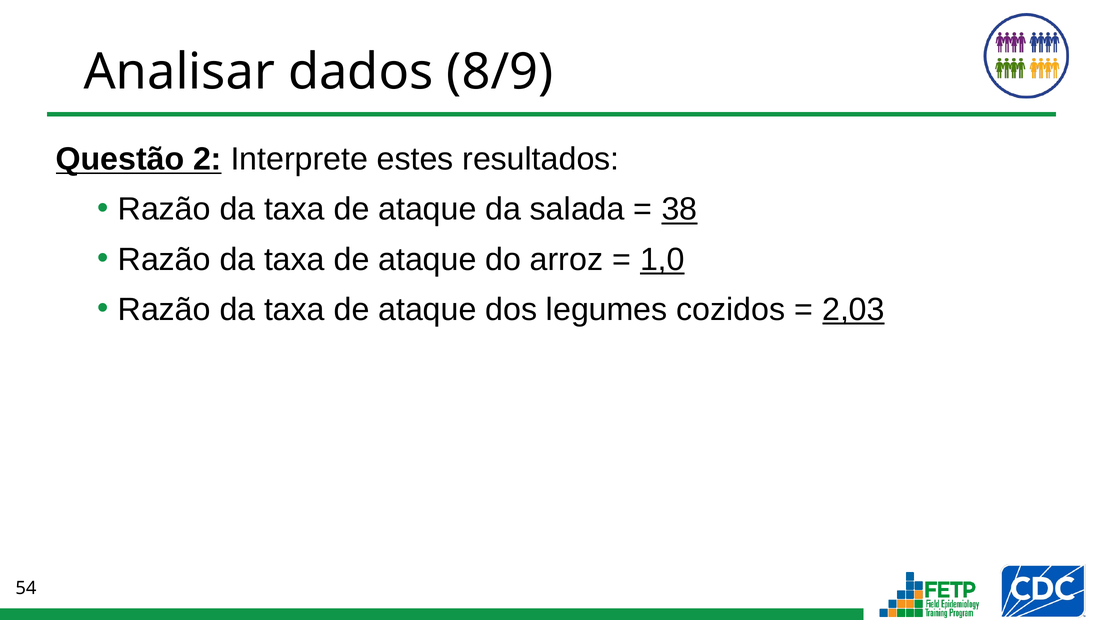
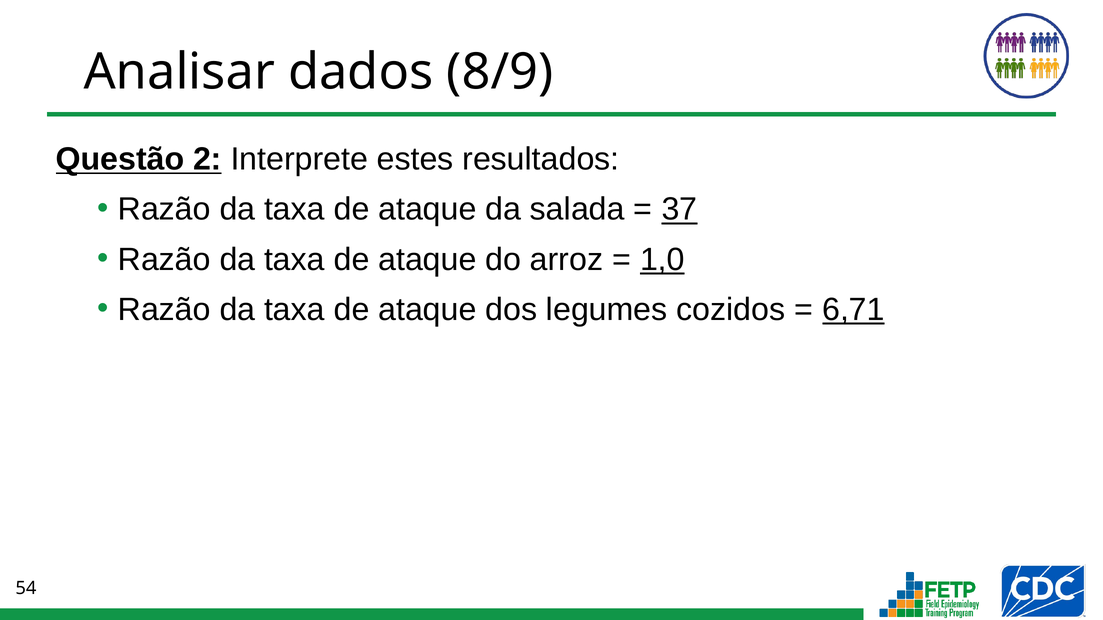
38: 38 -> 37 (679, 210)
2,03: 2,03 -> 6,71 (853, 310)
